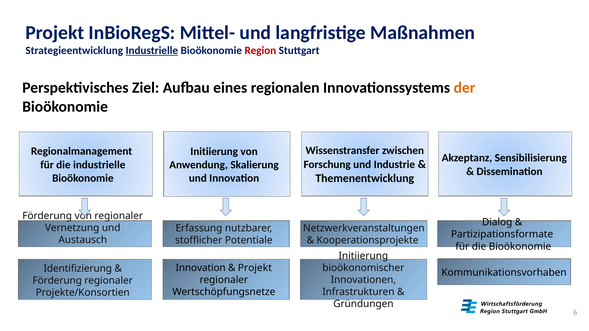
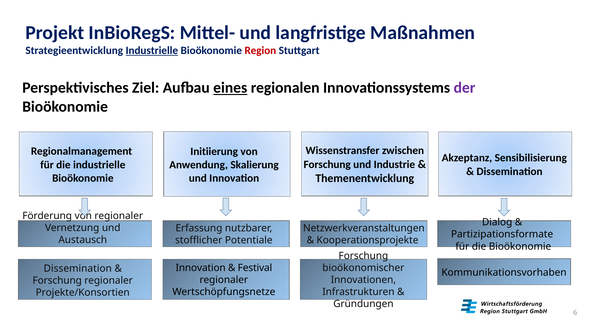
eines underline: none -> present (230, 88)
der colour: orange -> purple (464, 88)
Initiierung: Initiierung -> Forschung (363, 256)
Projekt: Projekt -> Festival (255, 268)
Identifizierung: Identifizierung -> Dissemination (78, 269)
Förderung: Förderung -> Forschung (57, 281)
